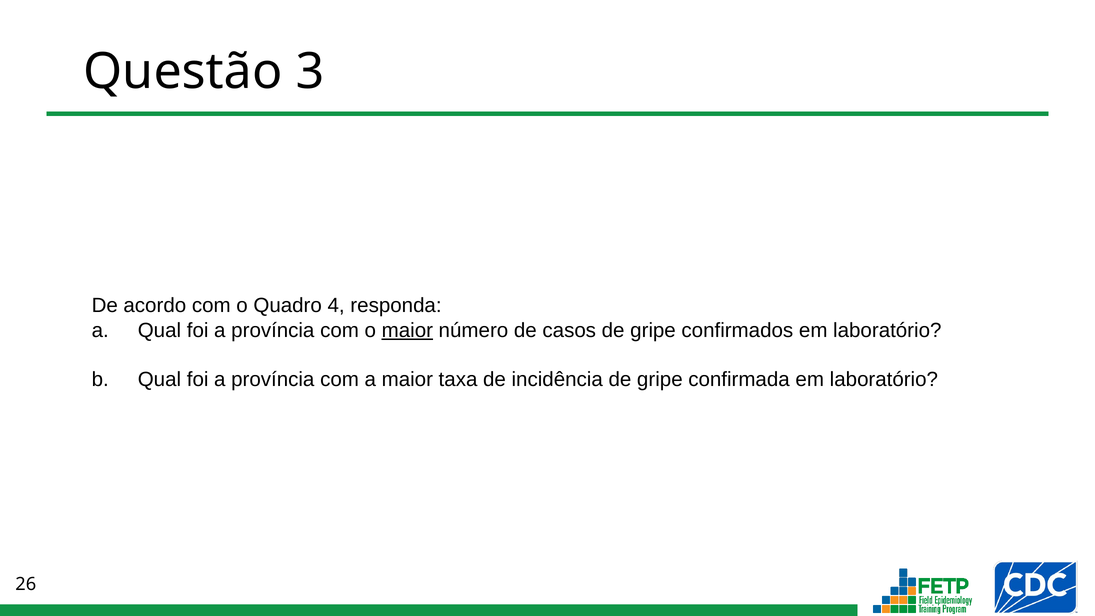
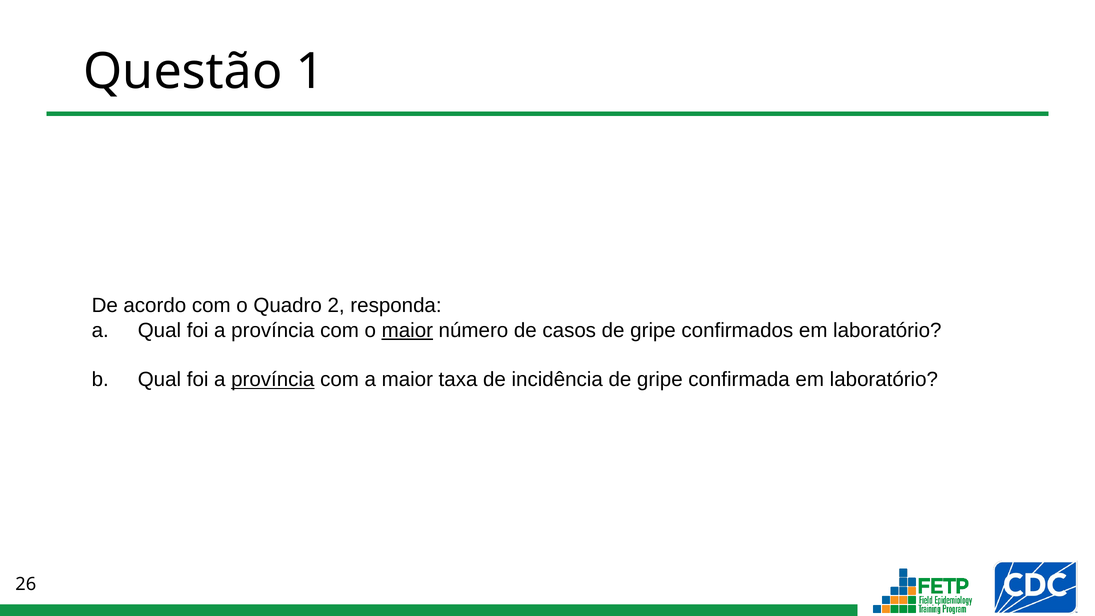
3: 3 -> 1 (310, 72)
4: 4 -> 2 (336, 306)
província underline: none -> present (273, 380)
